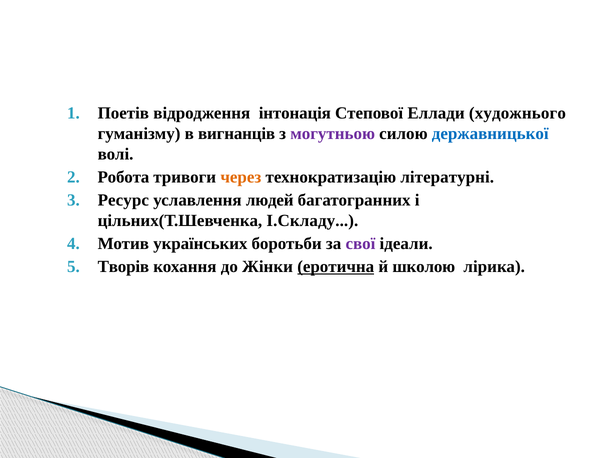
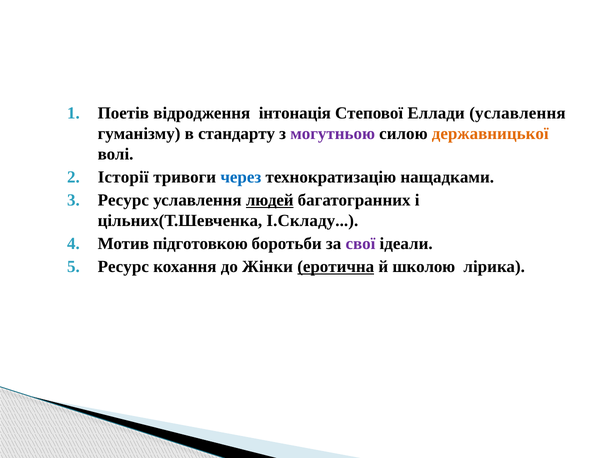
Еллади художнього: художнього -> уславлення (517, 113)
вигнанців: вигнанців -> стандарту (237, 134)
державницької colour: blue -> orange (490, 134)
Робота: Робота -> Історії (123, 177)
через colour: orange -> blue (241, 177)
літературні: літературні -> нащадками (447, 177)
людей underline: none -> present (270, 200)
українських: українських -> підготовкою (200, 244)
Творів: Творів -> Ресурс (123, 267)
